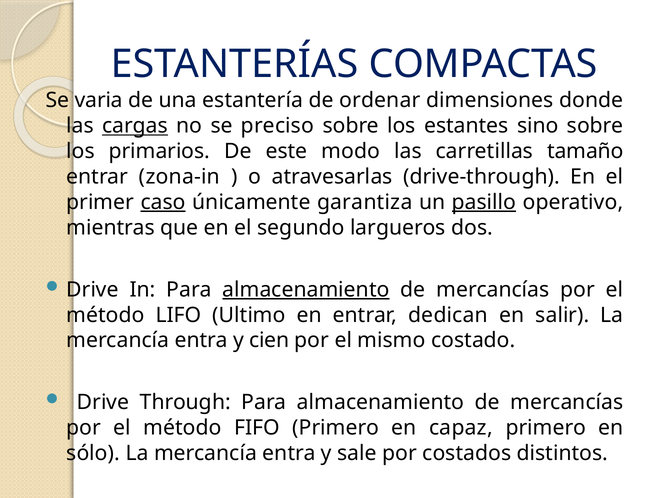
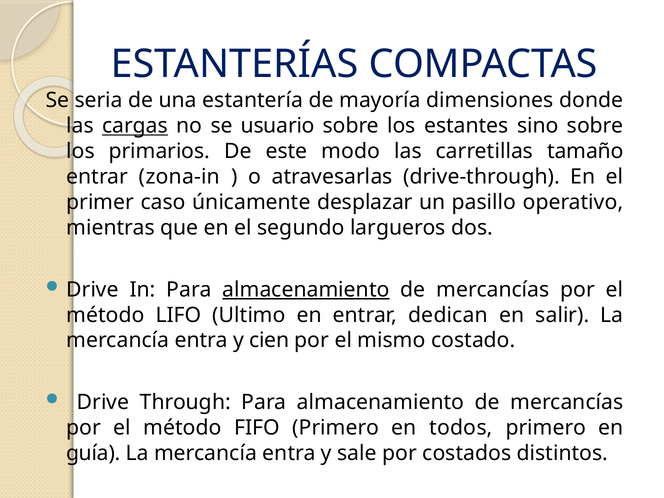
varia: varia -> seria (99, 100)
ordenar: ordenar -> mayoría (380, 100)
preciso: preciso -> usuario (278, 126)
caso underline: present -> none (163, 202)
garantiza: garantiza -> desplazar (365, 202)
pasillo underline: present -> none (484, 202)
capaz: capaz -> todos (461, 428)
sólo: sólo -> guía (93, 453)
